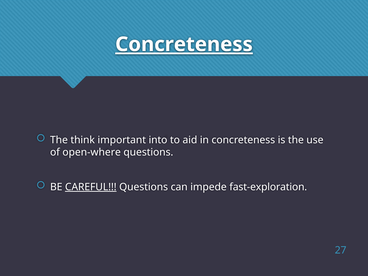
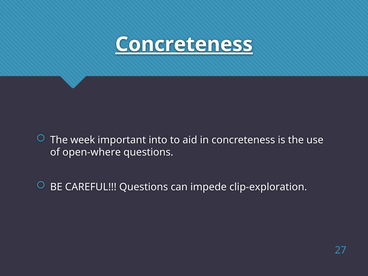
think: think -> week (83, 140)
CAREFUL underline: present -> none (91, 187)
fast-exploration: fast-exploration -> clip-exploration (268, 187)
